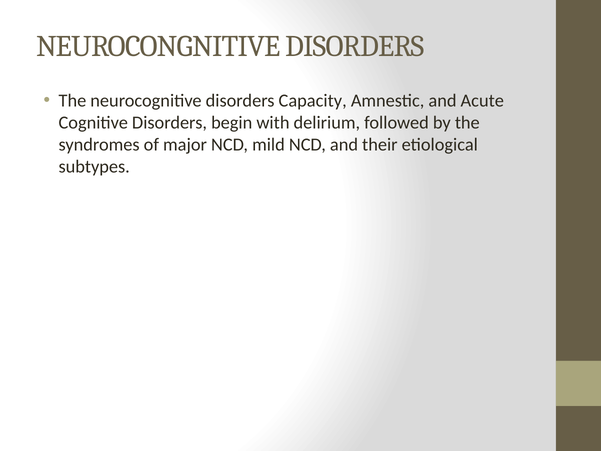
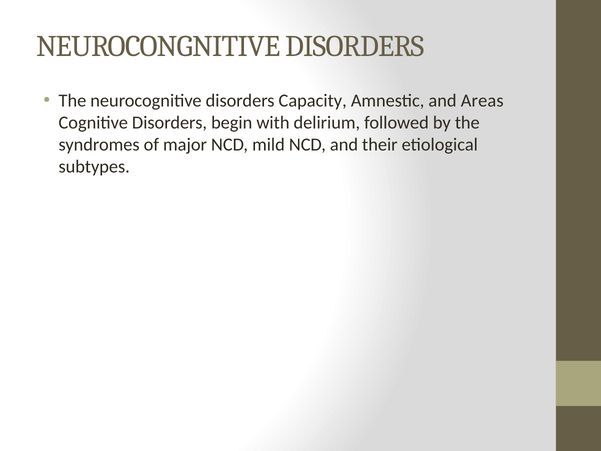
Acute: Acute -> Areas (482, 100)
